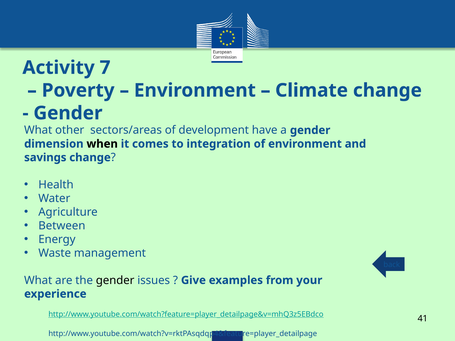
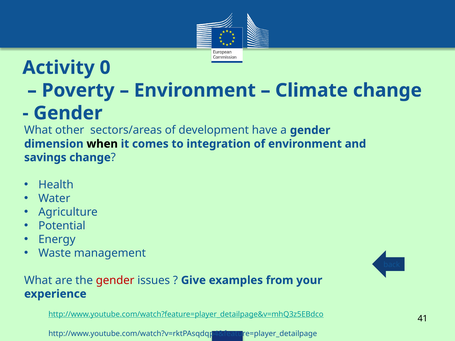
7: 7 -> 0 (105, 68)
Between: Between -> Potential (62, 226)
gender colour: black -> red (115, 280)
